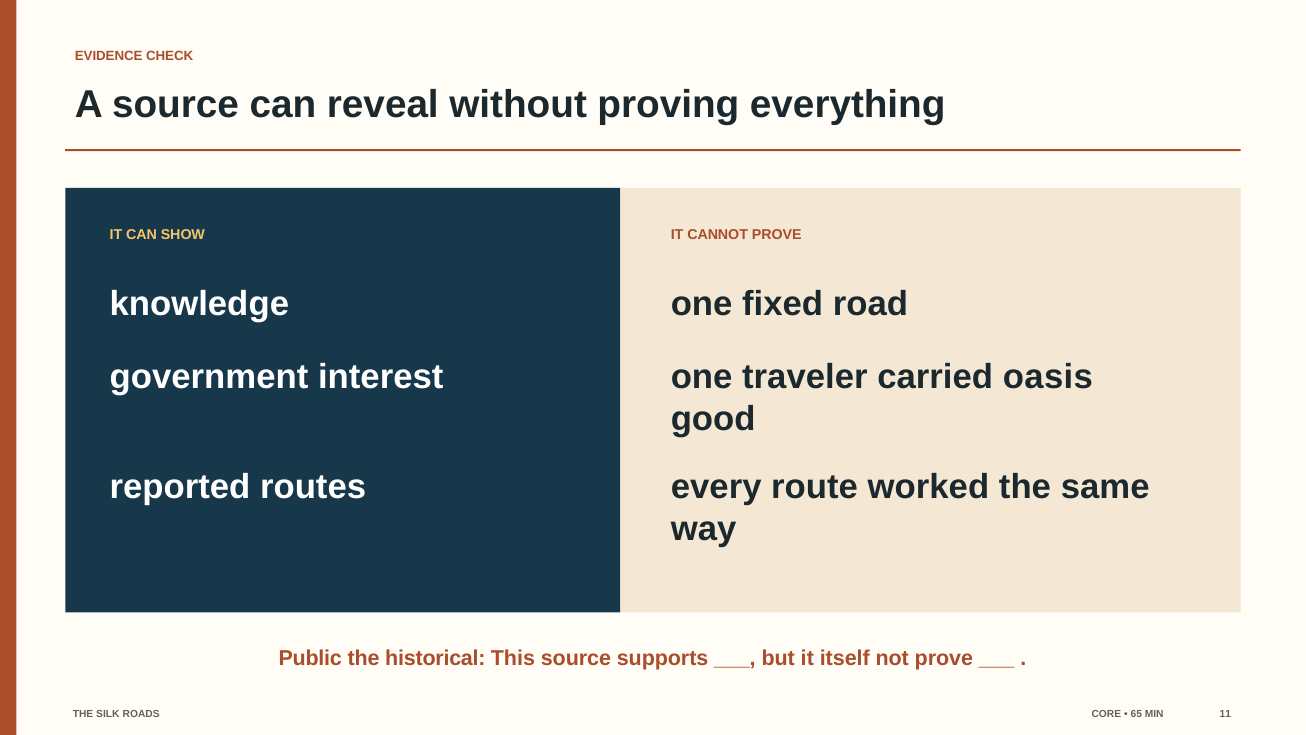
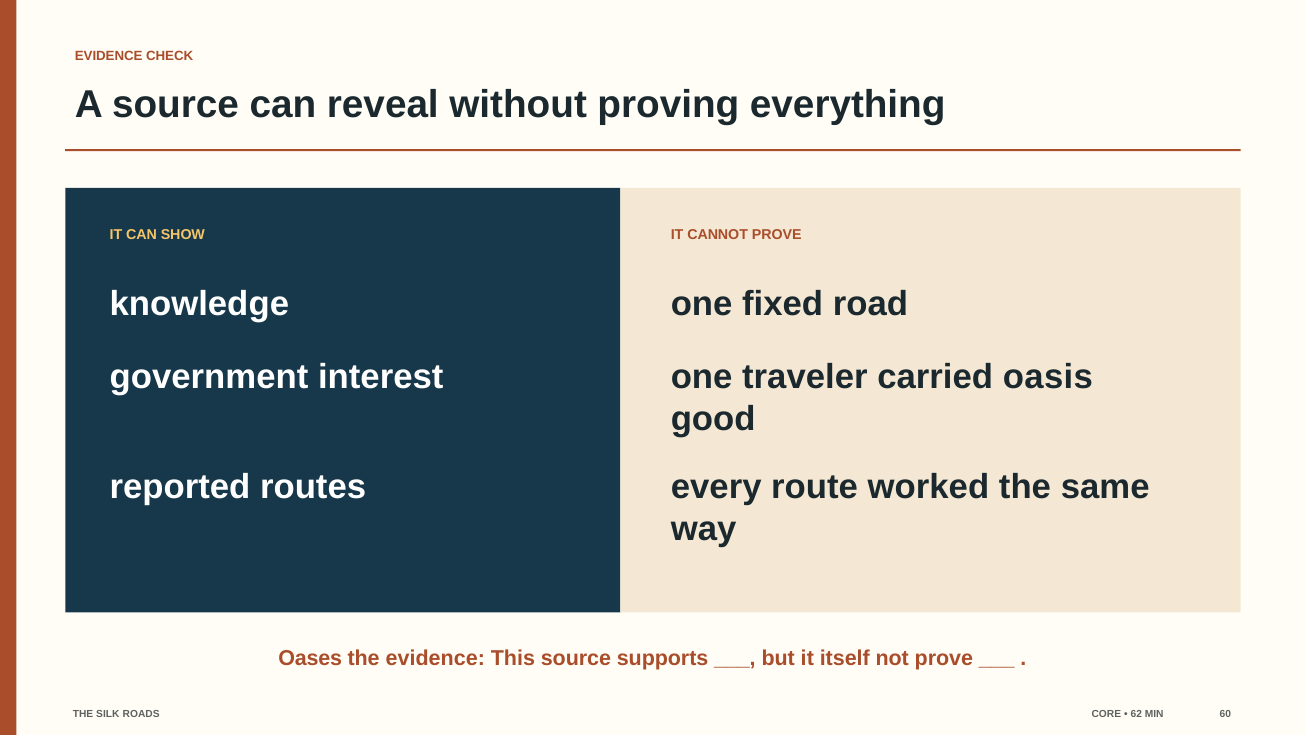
Public: Public -> Oases (310, 658)
the historical: historical -> evidence (435, 658)
65: 65 -> 62 (1136, 714)
11: 11 -> 60 (1225, 714)
